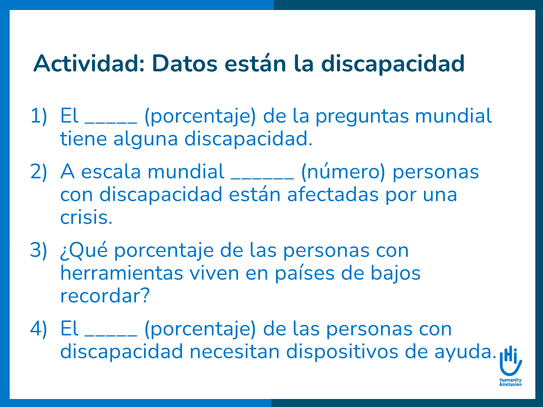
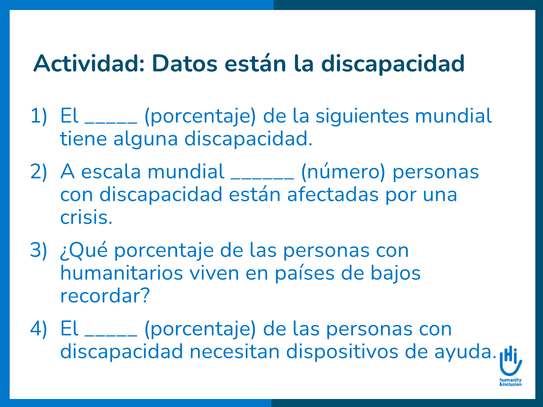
preguntas: preguntas -> siguientes (362, 116)
herramientas: herramientas -> humanitarios (122, 273)
